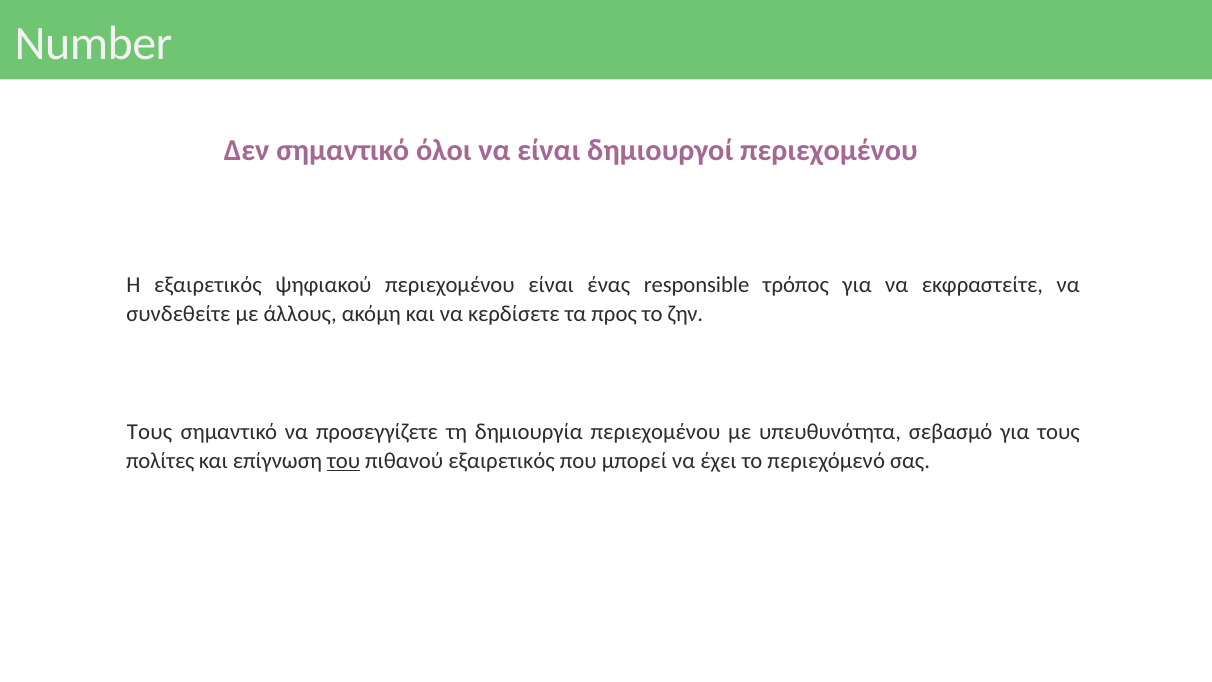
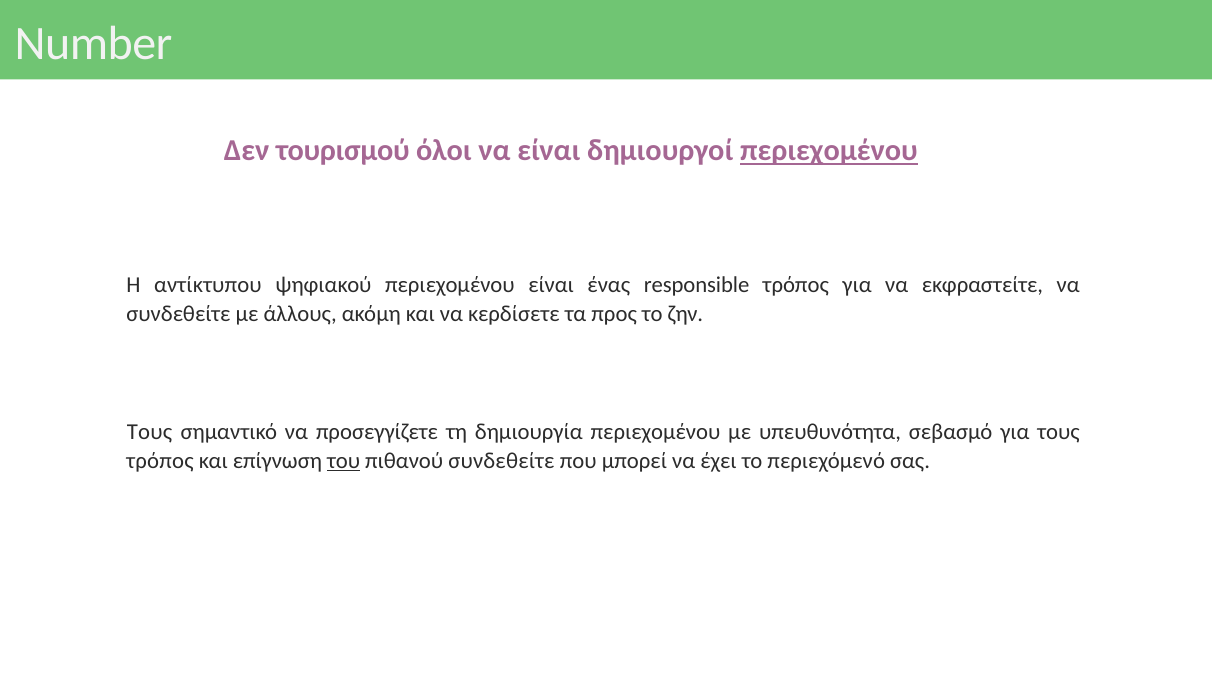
Δεν σημαντικό: σημαντικό -> τουρισμού (343, 151)
περιεχομένου underline: none -> present (829, 151)
Η εξαιρετικός: εξαιρετικός -> αντίκτυπου (208, 285)
πολίτες: πολίτες -> τρόπος (160, 461)
πιθανού εξαιρετικός: εξαιρετικός -> συνδεθείτε (501, 461)
